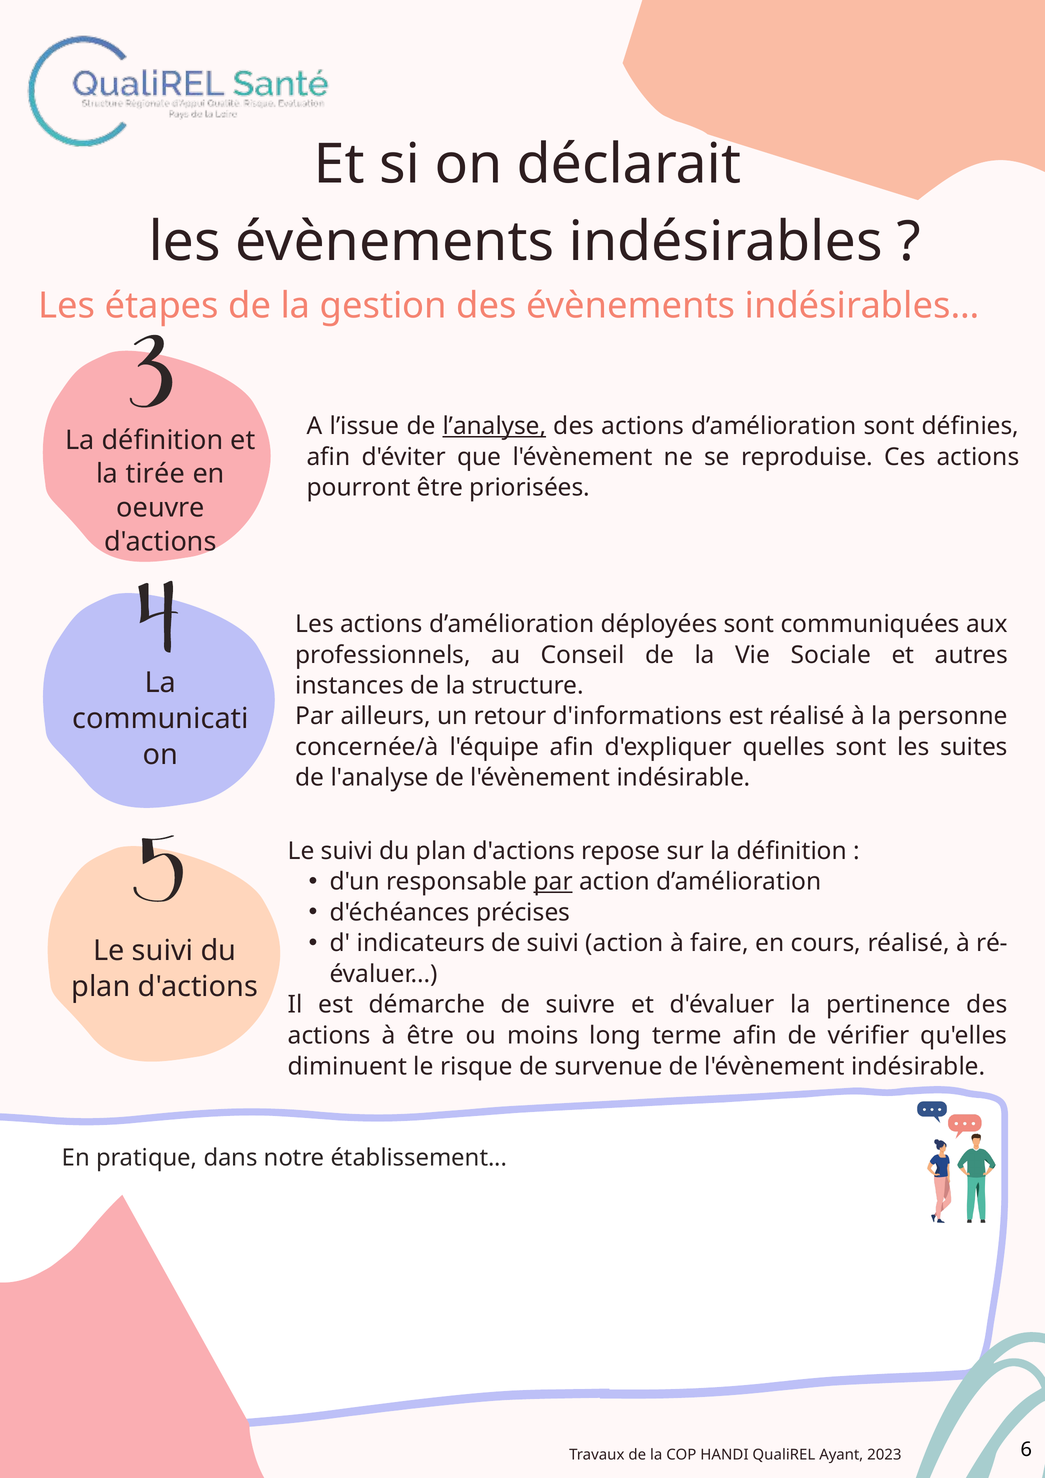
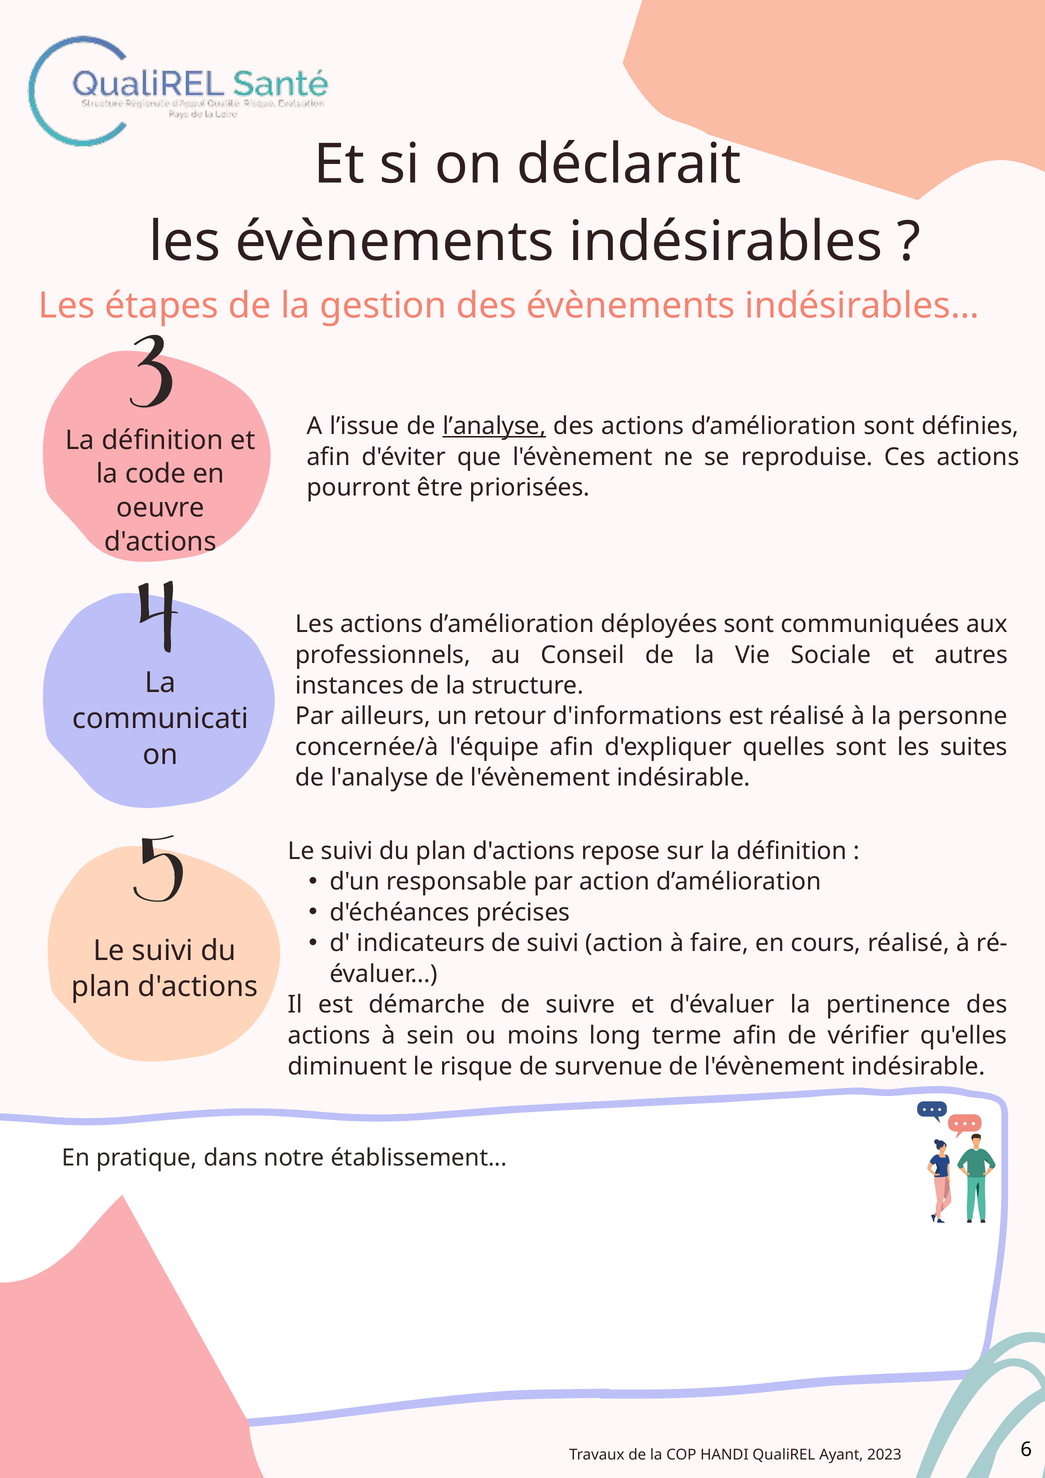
tirée: tirée -> code (156, 474)
par underline: present -> none (553, 882)
à être: être -> sein (431, 1036)
